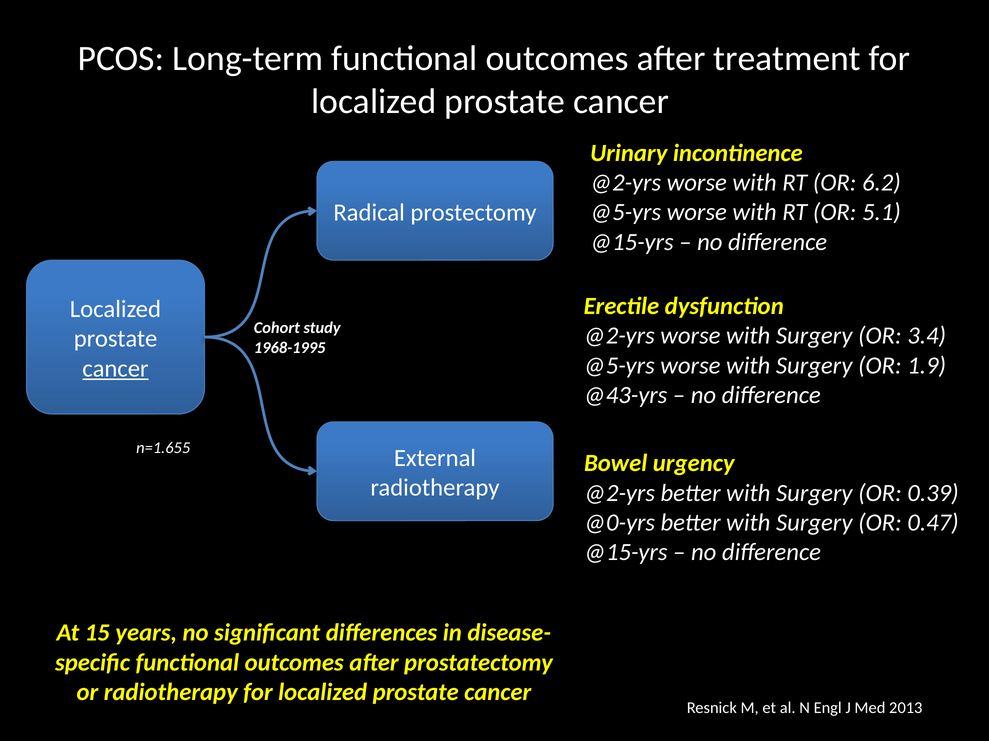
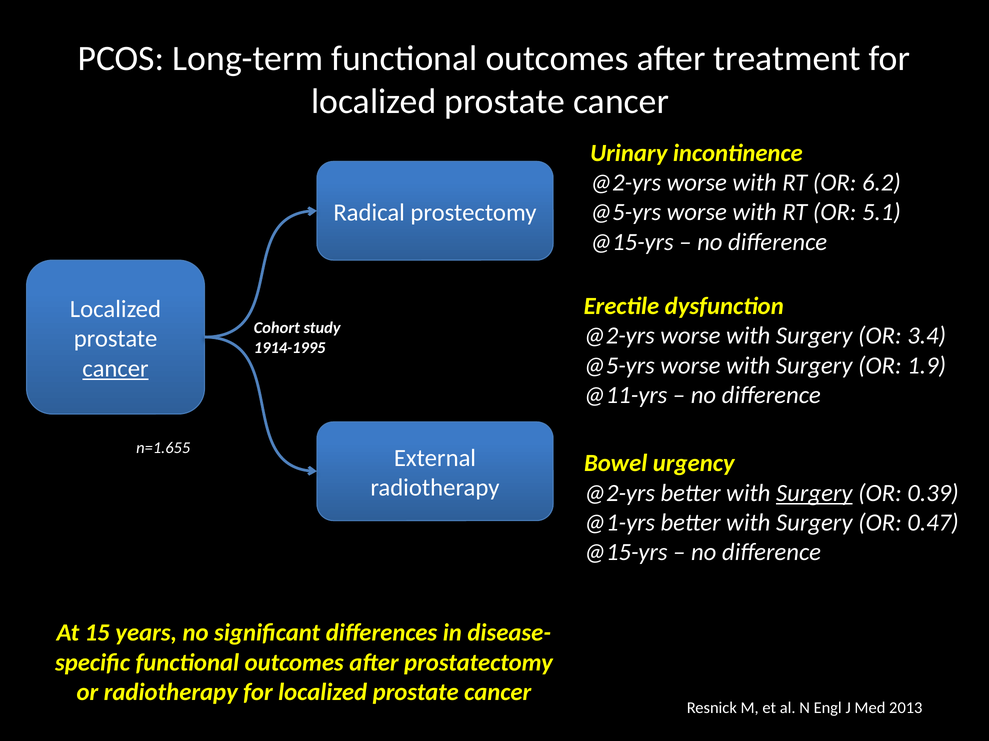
1968-1995: 1968-1995 -> 1914-1995 (290, 348)
@43-yrs: @43-yrs -> @11-yrs (626, 396)
Surgery underline: none -> present (814, 493)
@0-yrs: @0-yrs -> @1-yrs (620, 523)
